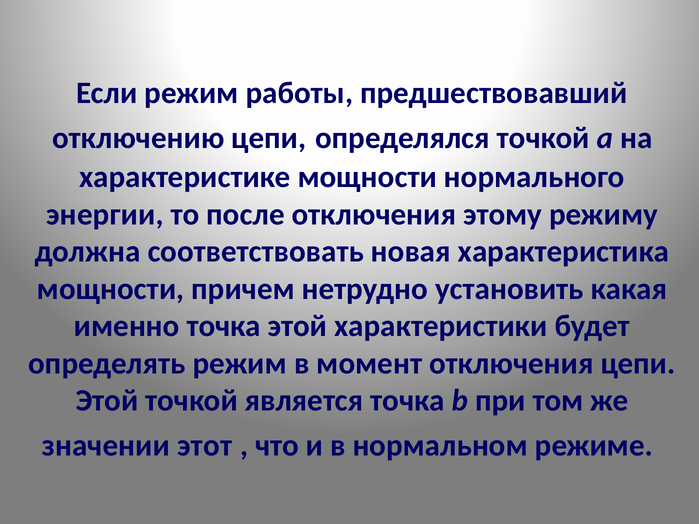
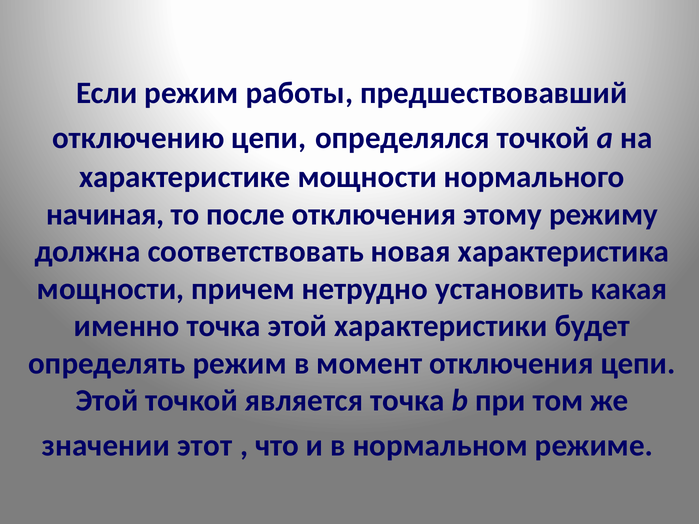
энергии: энергии -> начиная (105, 214)
